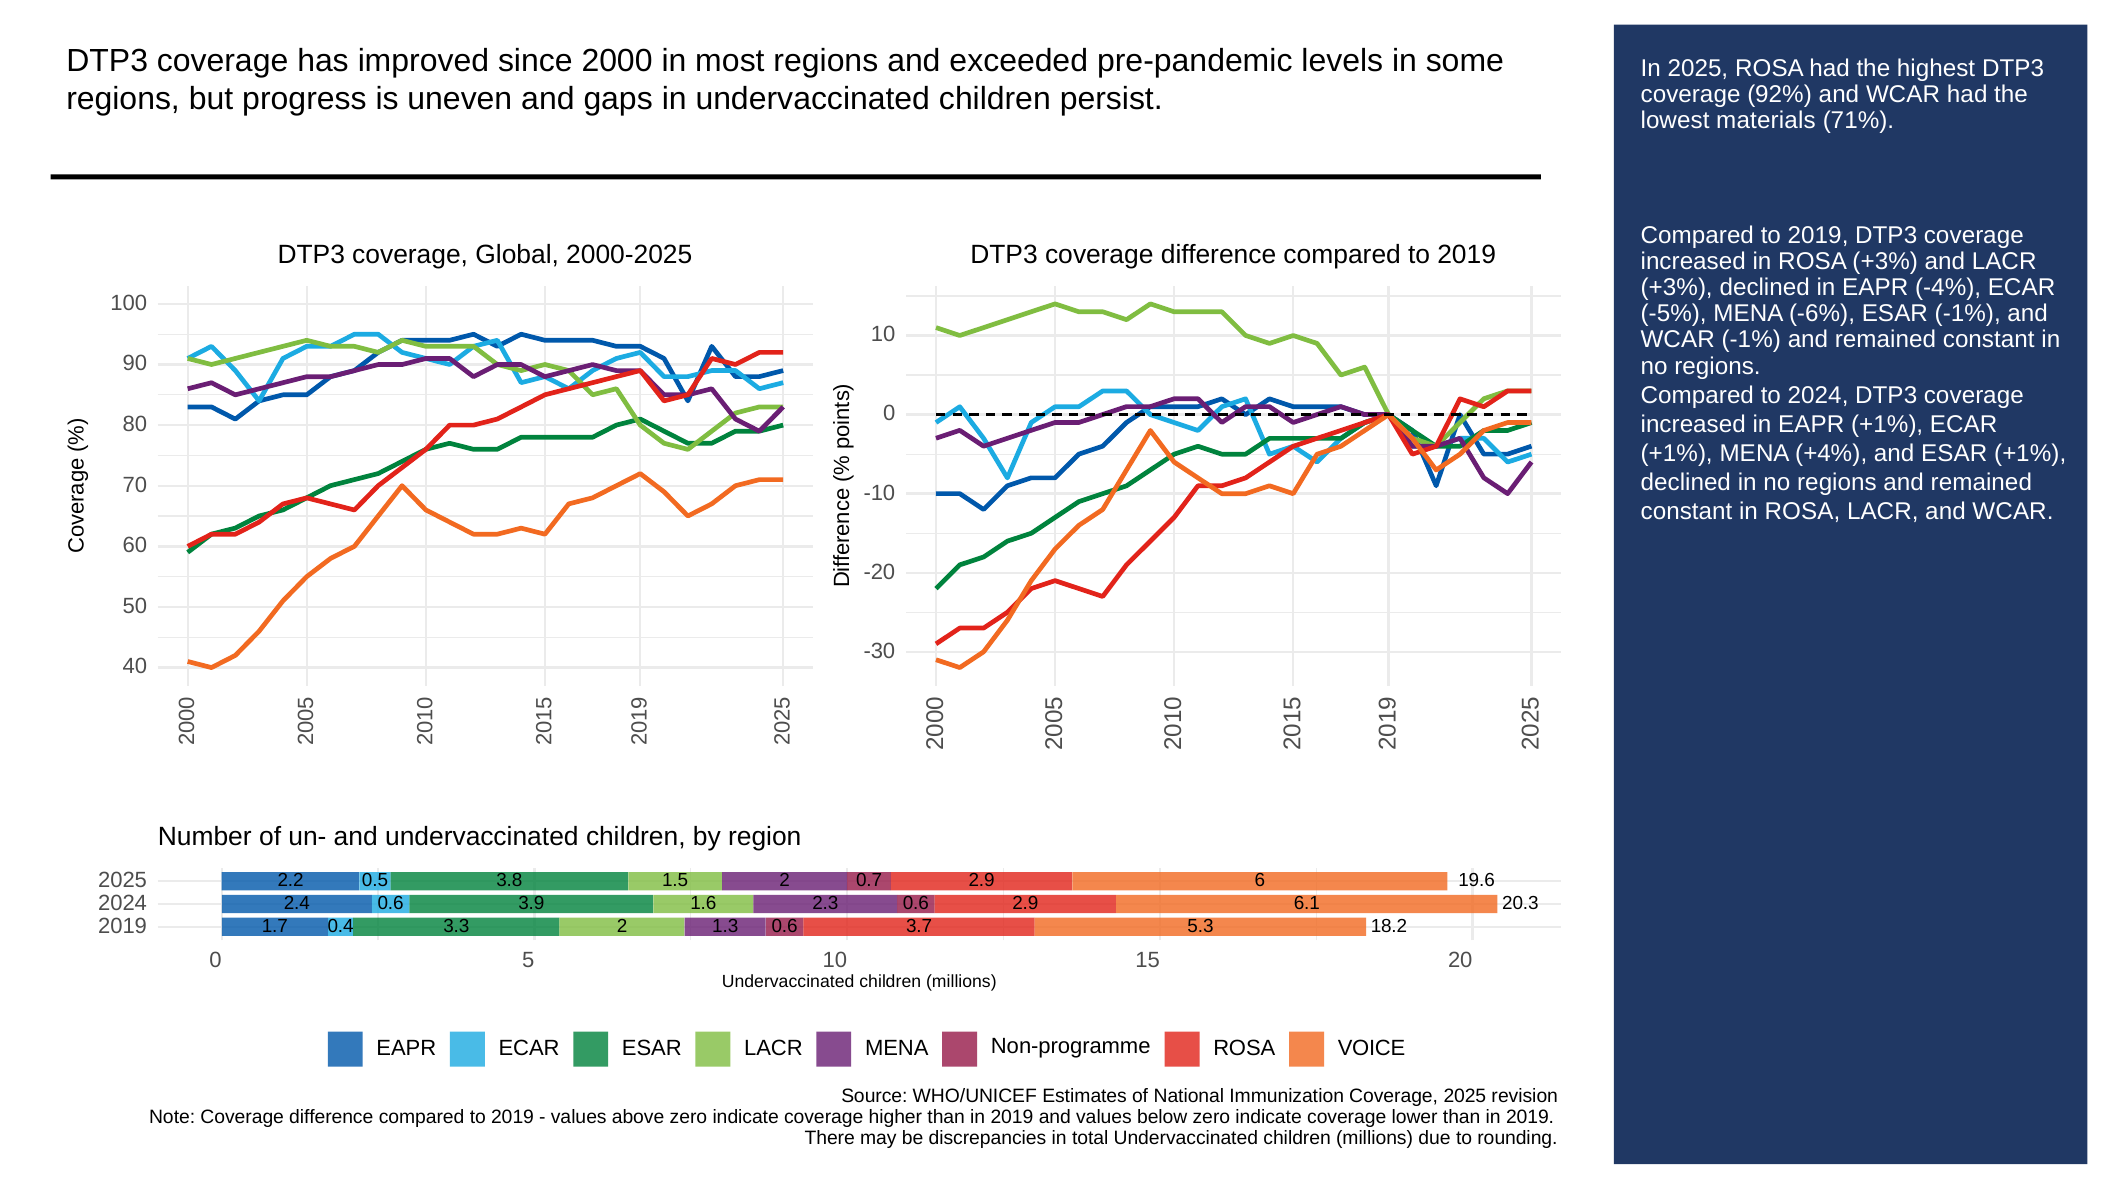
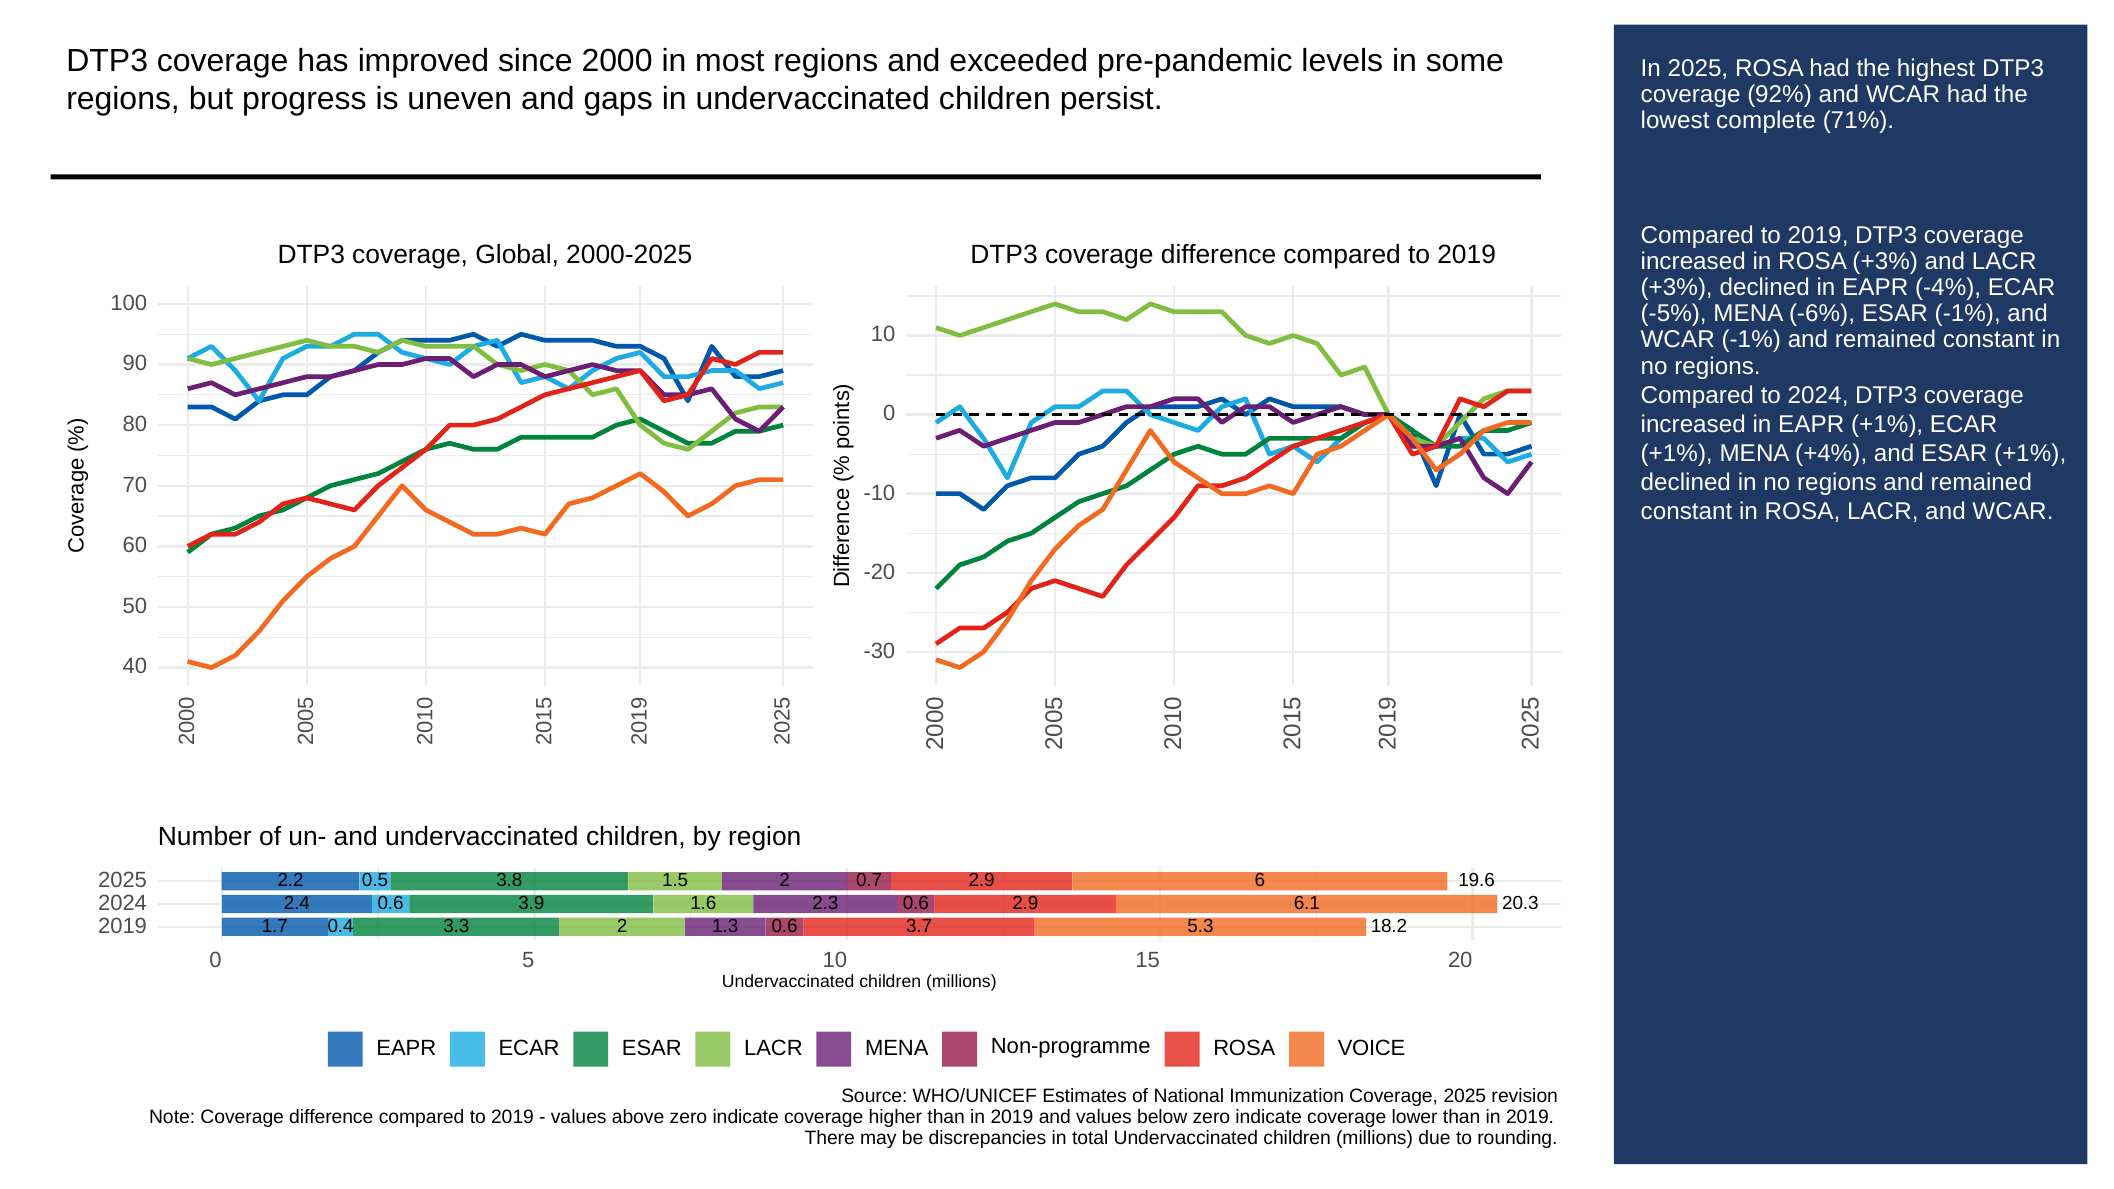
materials: materials -> complete (1766, 121)
